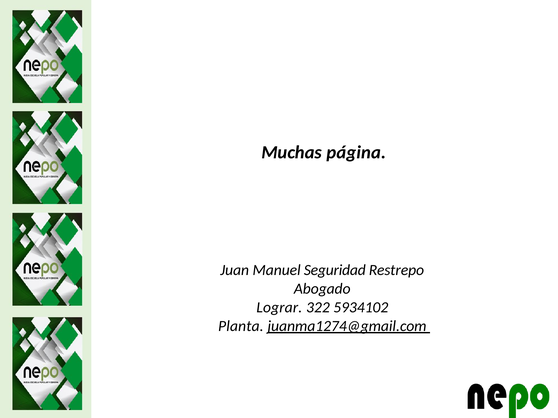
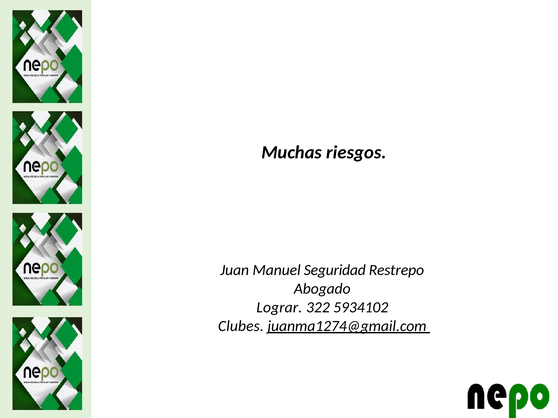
página: página -> riesgos (356, 153)
Planta: Planta -> Clubes (241, 326)
